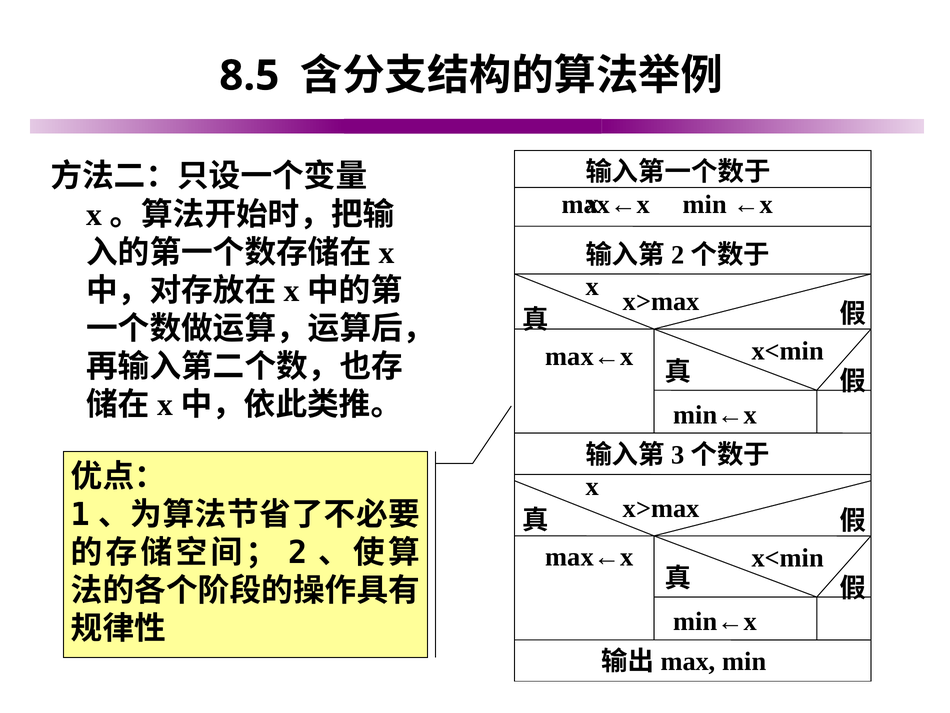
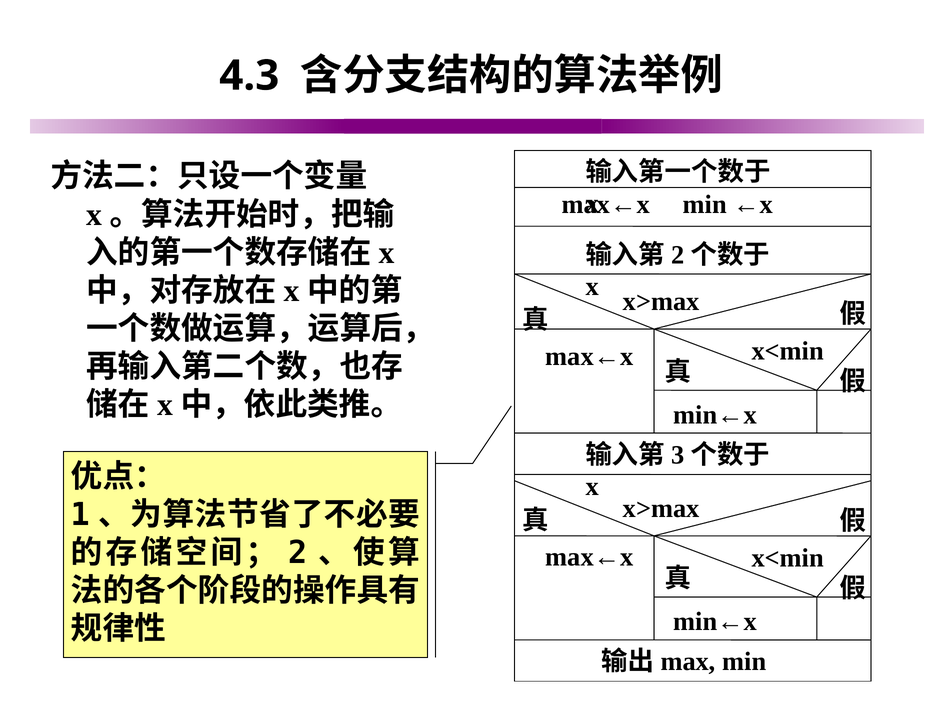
8.5: 8.5 -> 4.3 (249, 76)
